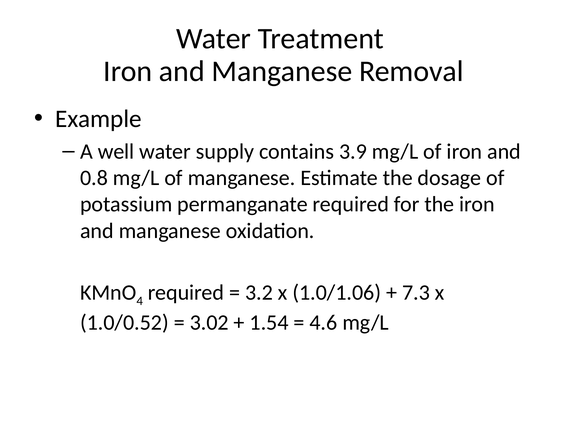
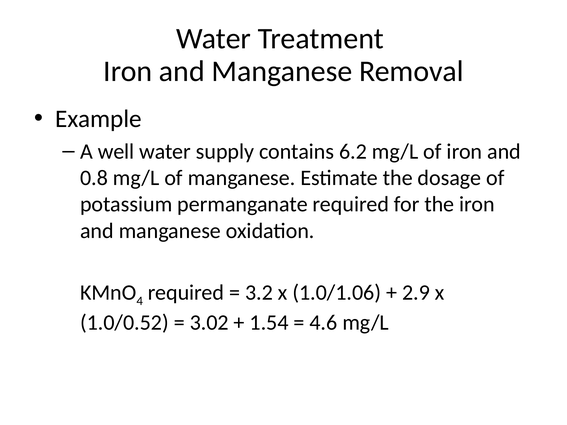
3.9: 3.9 -> 6.2 (353, 152)
7.3: 7.3 -> 2.9 (416, 293)
